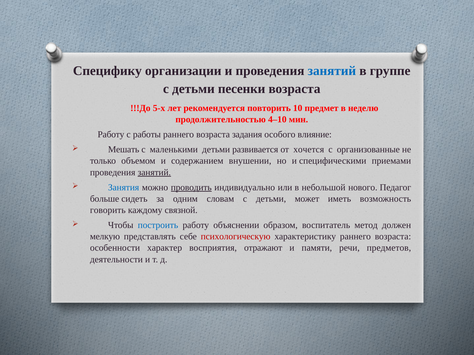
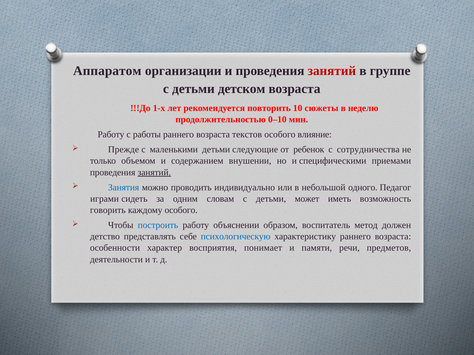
Специфику: Специфику -> Аппаратом (107, 71)
занятий colour: blue -> red (332, 71)
песенки: песенки -> детском (242, 89)
5-х: 5-х -> 1-х (159, 108)
предмет: предмет -> сюжеты (322, 108)
4–10: 4–10 -> 0–10 (277, 120)
задания: задания -> текстов (247, 135)
Мешать: Мешать -> Прежде (124, 150)
развивается: развивается -> следующие (255, 150)
хочется: хочется -> ребенок (309, 150)
организованные: организованные -> сотрудничества (368, 150)
проводить underline: present -> none (191, 188)
нового: нового -> одного (363, 188)
больше: больше -> играми (105, 199)
каждому связной: связной -> особого (181, 210)
мелкую: мелкую -> детство (105, 237)
психологическую colour: red -> blue (236, 237)
отражают: отражают -> понимает (263, 248)
